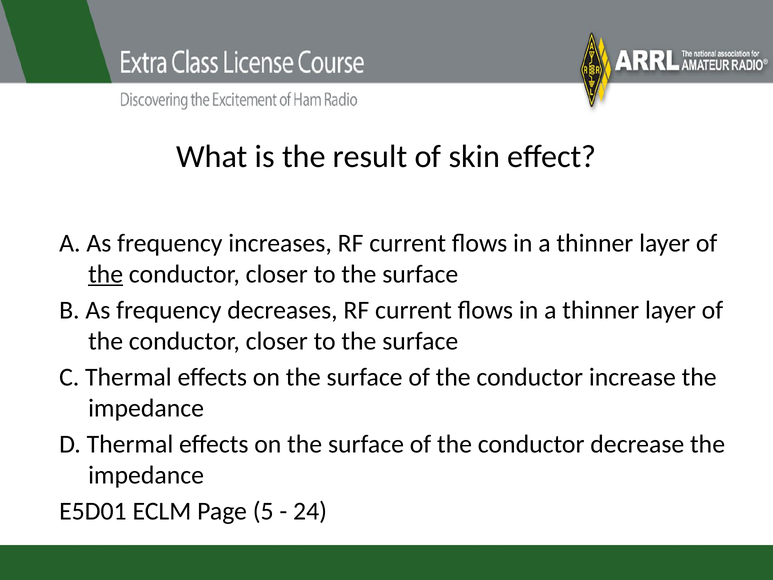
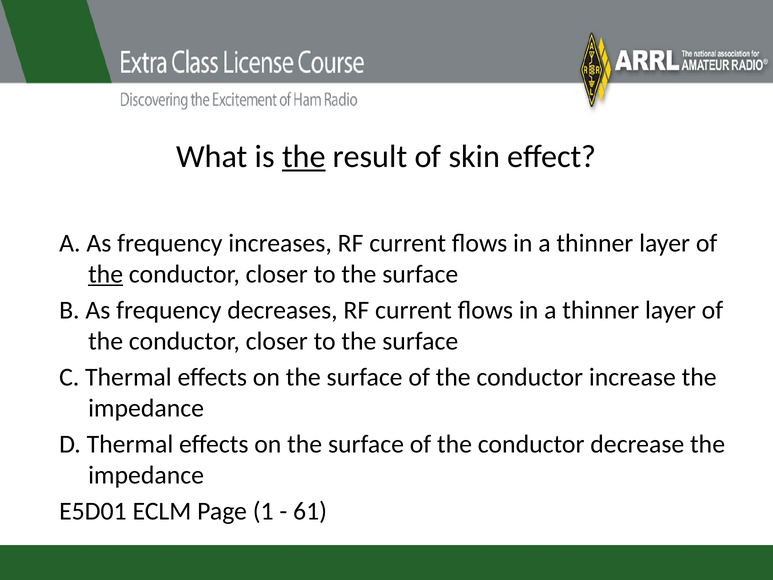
the underline: none -> present (304, 157)
5: 5 -> 1 (263, 511)
24: 24 -> 61 (310, 511)
